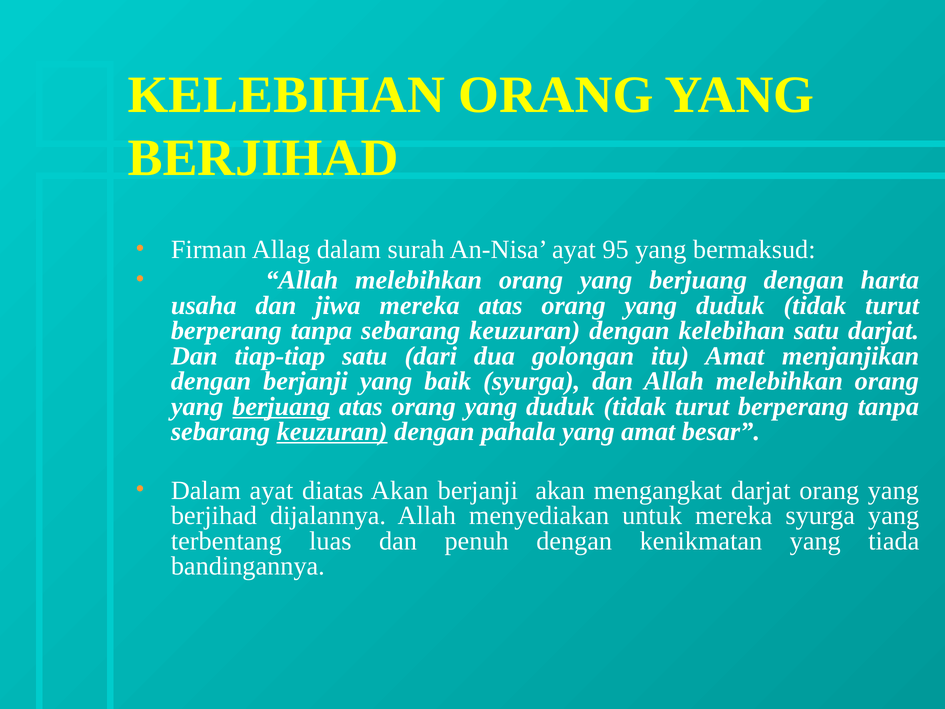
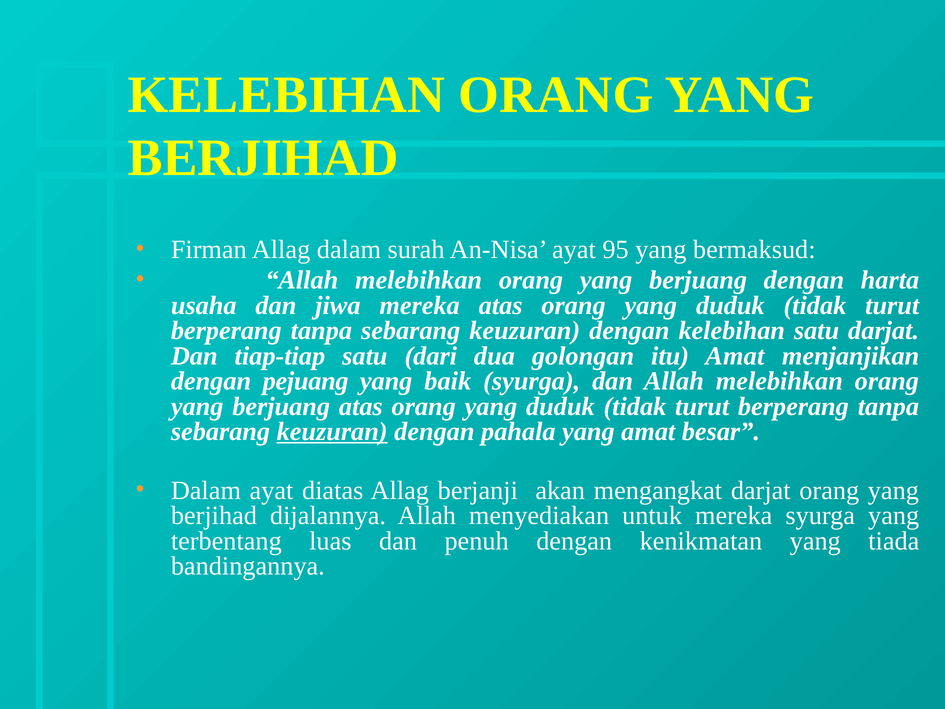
dengan berjanji: berjanji -> pejuang (306, 381)
berjuang underline: present -> none (281, 406)
diatas Akan: Akan -> Allag (400, 490)
